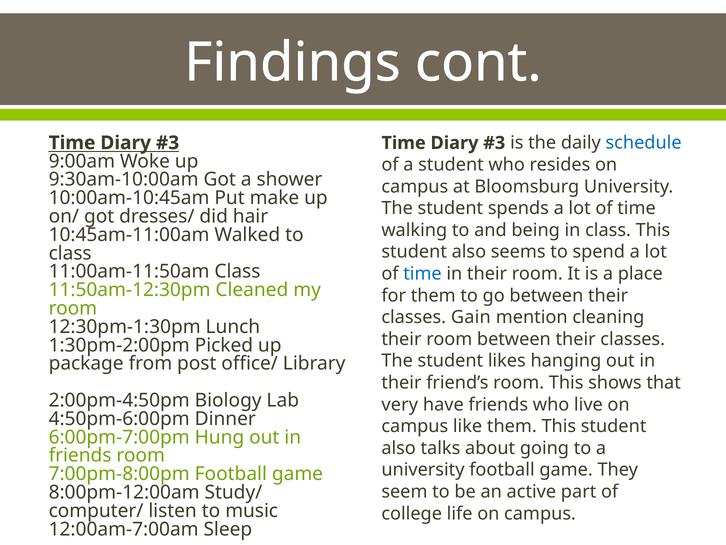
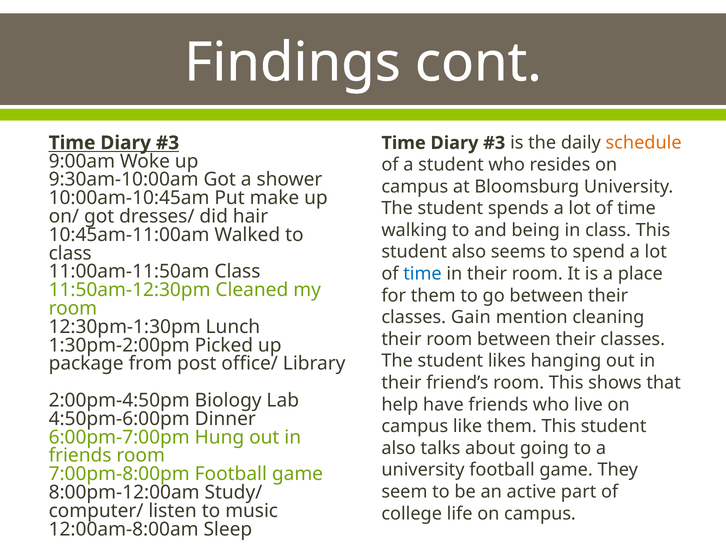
schedule colour: blue -> orange (644, 143)
very: very -> help (400, 404)
12:00am-7:00am: 12:00am-7:00am -> 12:00am-8:00am (124, 529)
